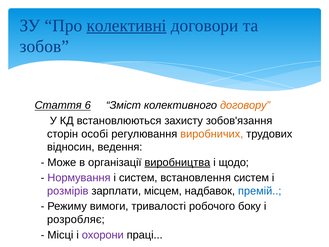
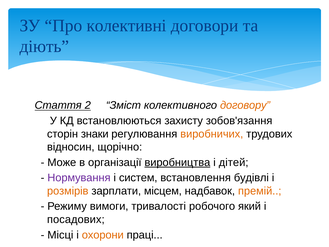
колективні underline: present -> none (127, 25)
зобов: зобов -> діють (44, 46)
6: 6 -> 2 (88, 105)
особі: особі -> знаки (95, 134)
ведення: ведення -> щорічно (120, 147)
щодо: щодо -> дітей (234, 162)
встановлення систем: систем -> будівлі (251, 178)
розмірів colour: purple -> orange (68, 191)
премій colour: blue -> orange (260, 191)
боку: боку -> який (250, 206)
розробляє: розробляє -> посадових (76, 219)
охорони colour: purple -> orange (103, 235)
